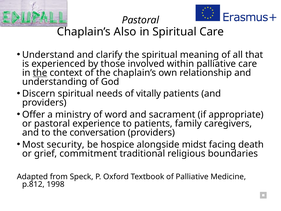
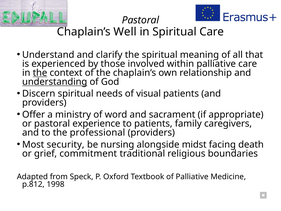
Also: Also -> Well (125, 32)
understanding underline: none -> present (55, 82)
vitally: vitally -> visual (149, 94)
conversation: conversation -> professional (97, 132)
hospice: hospice -> nursing (117, 144)
